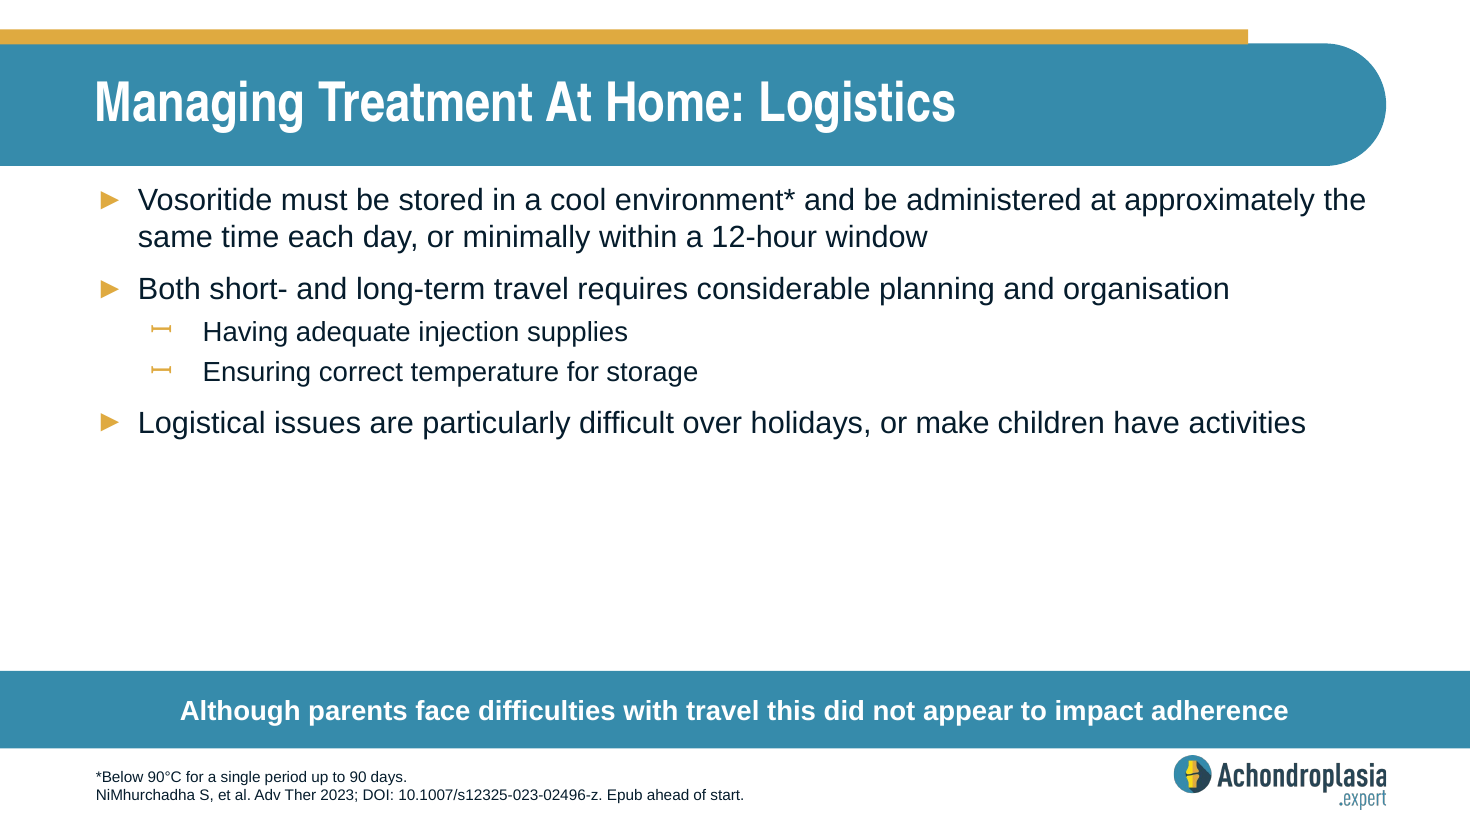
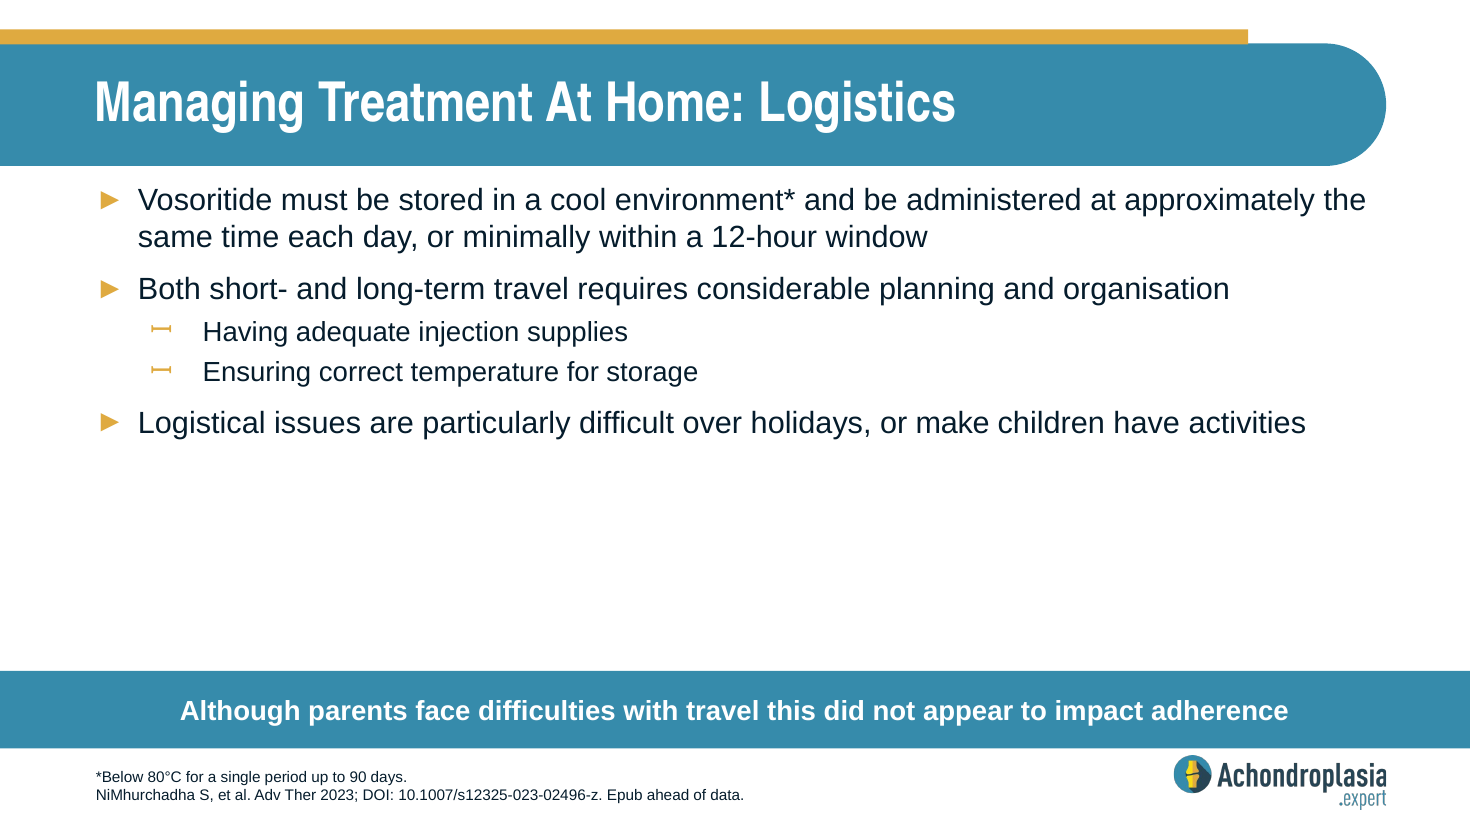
90°C: 90°C -> 80°C (165, 777)
start: start -> data (727, 796)
